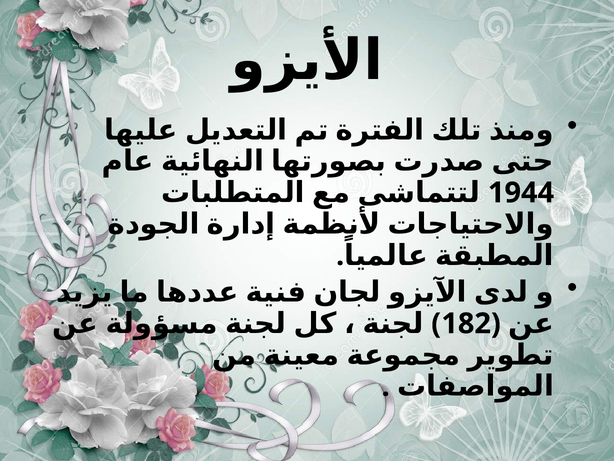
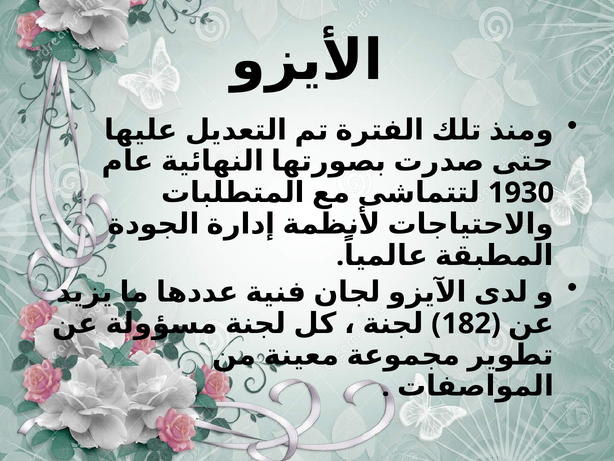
1944: 1944 -> 1930 (521, 193)
